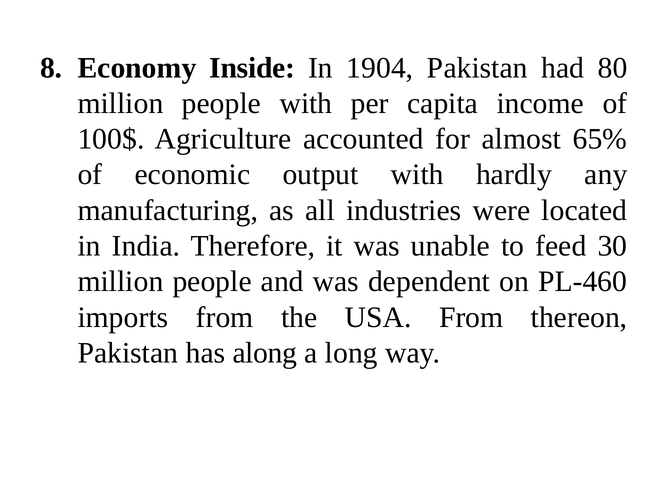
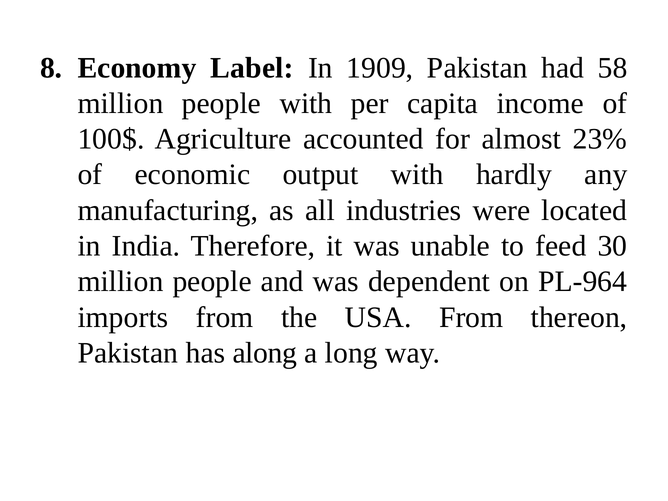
Inside: Inside -> Label (252, 68)
1904: 1904 -> 1909 (380, 68)
80: 80 -> 58 (613, 68)
65%: 65% -> 23% (600, 139)
PL-460: PL-460 -> PL-964 (583, 282)
